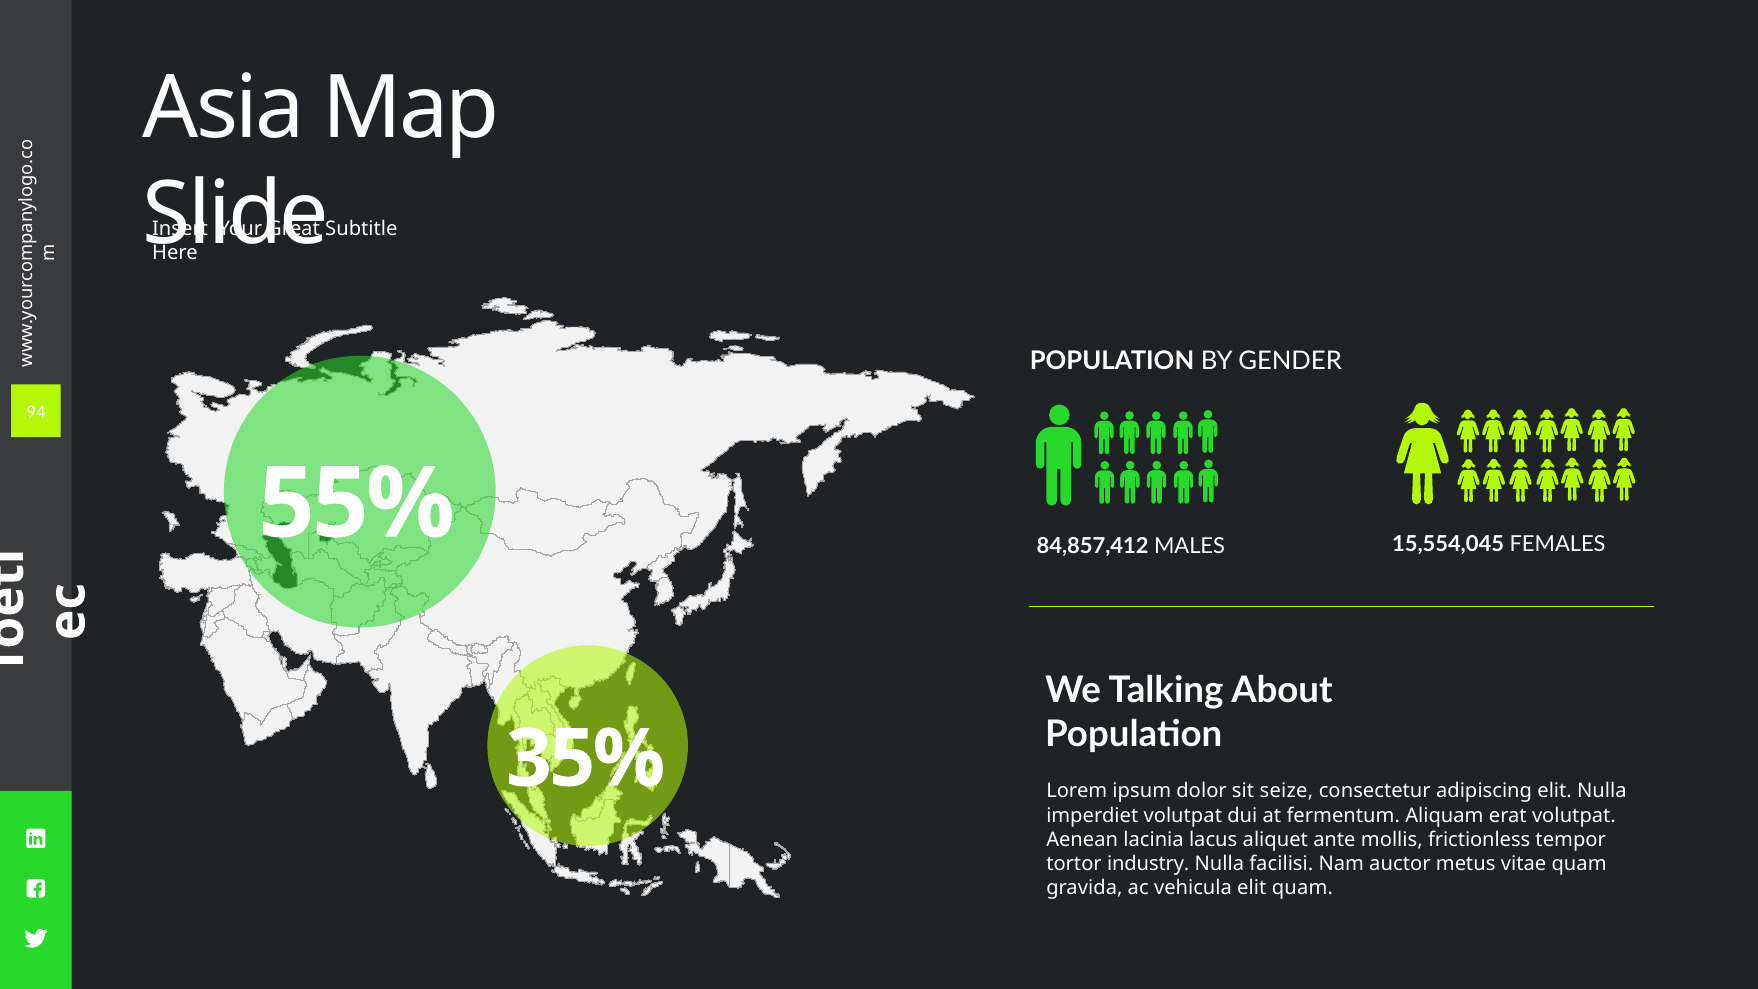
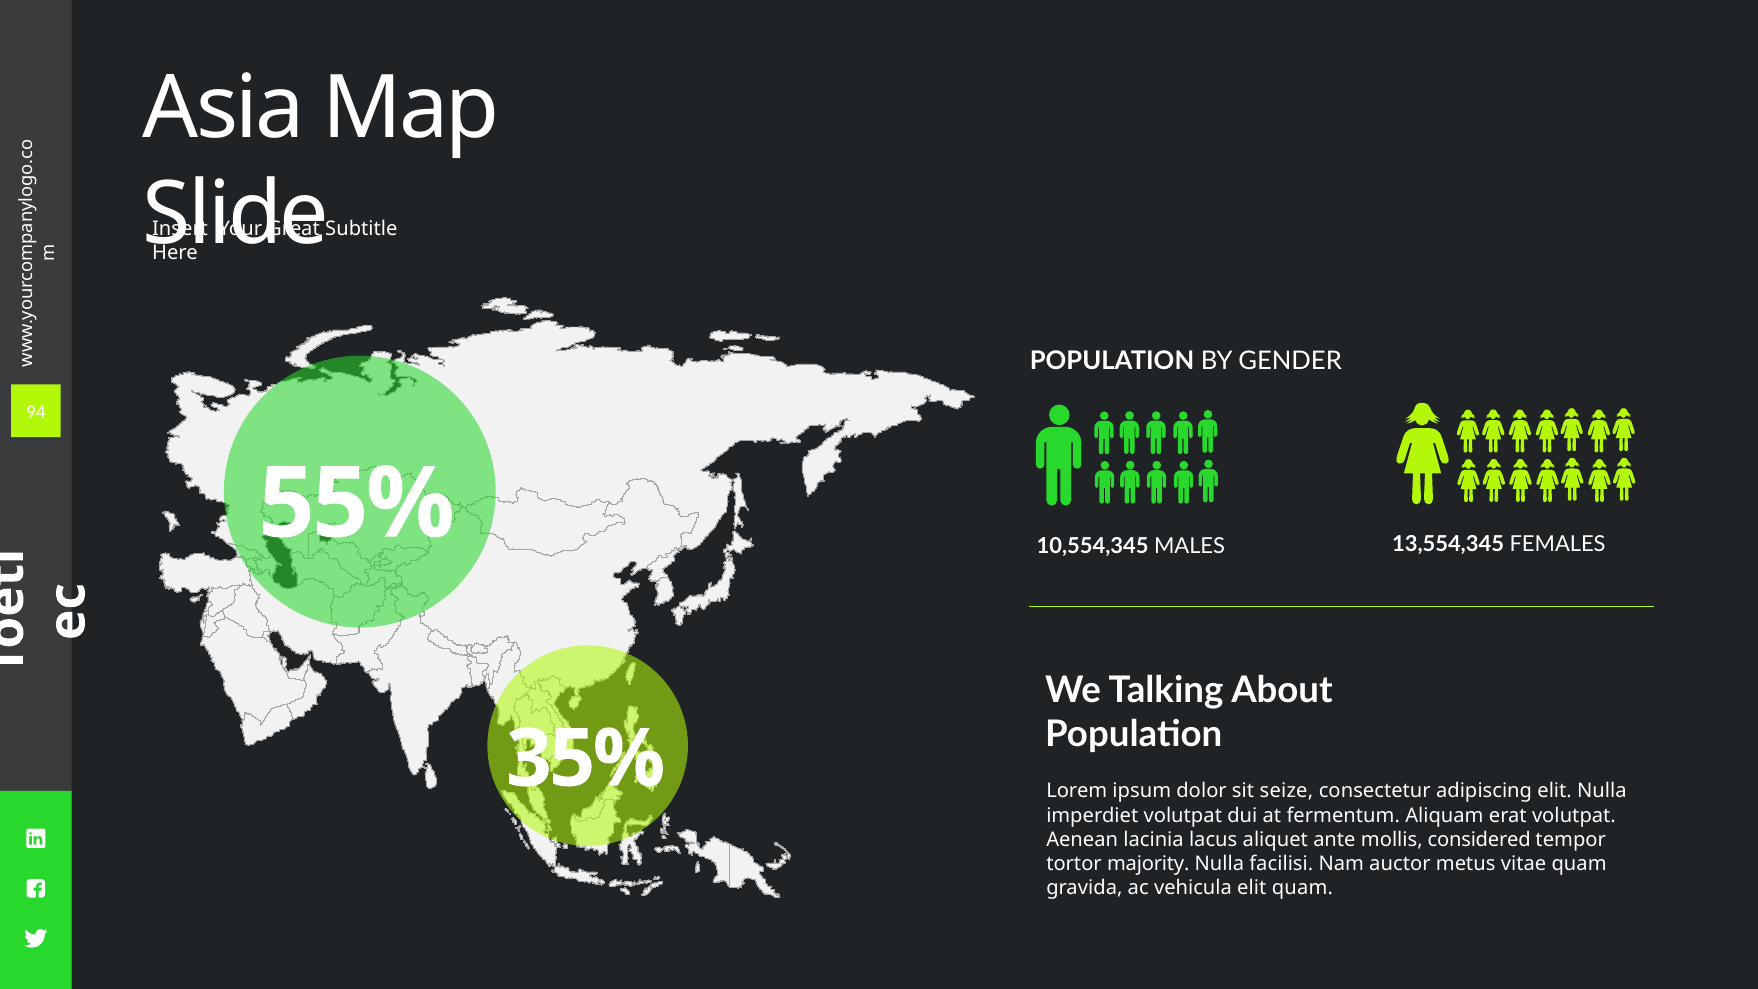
84,857,412: 84,857,412 -> 10,554,345 (1093, 546)
15,554,045: 15,554,045 -> 13,554,345 (1448, 544)
frictionless: frictionless -> considered (1479, 840)
industry: industry -> majority (1148, 864)
